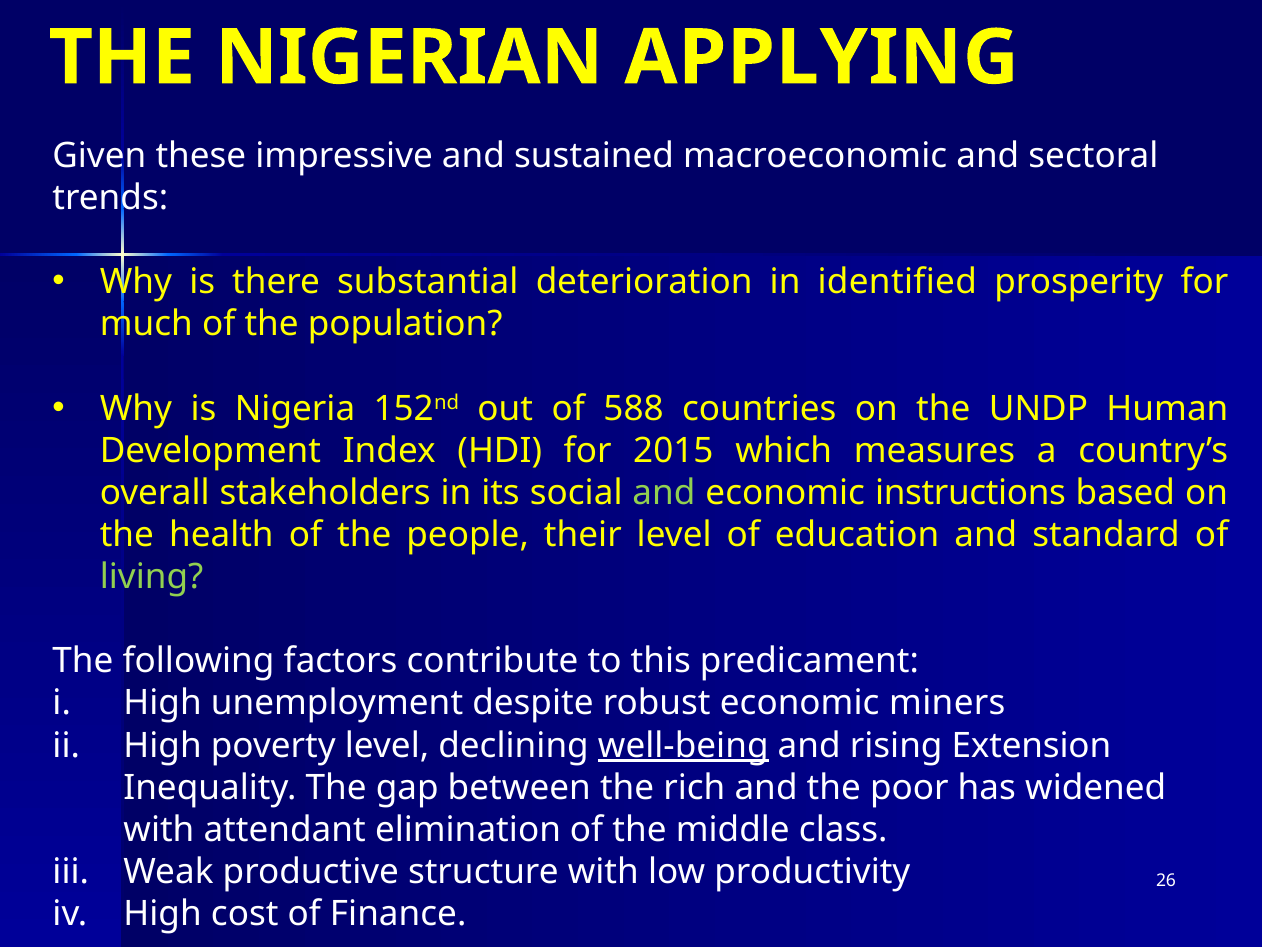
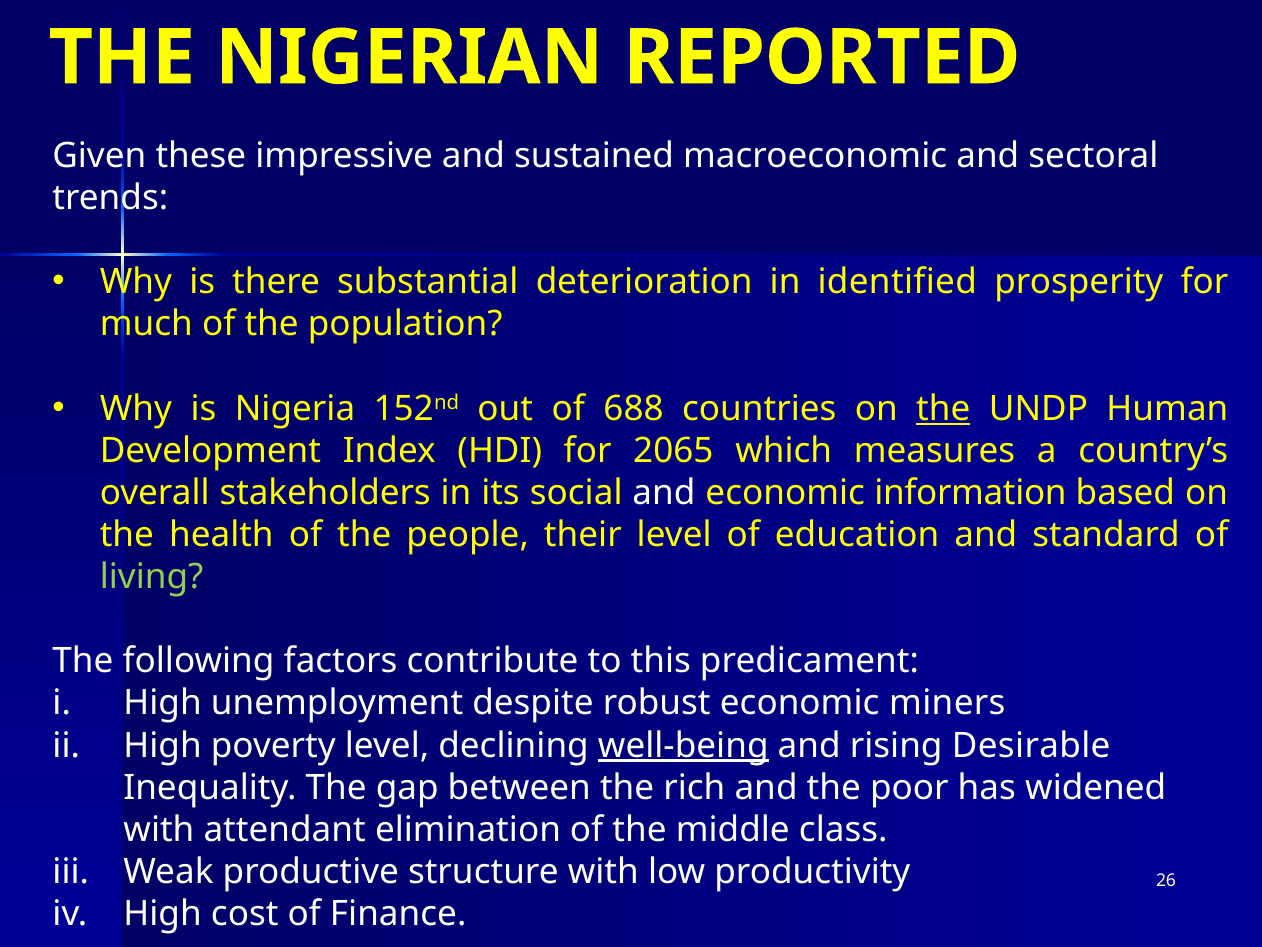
APPLYING: APPLYING -> REPORTED (822, 58)
588: 588 -> 688 (634, 408)
the underline: none -> present (943, 408)
2015: 2015 -> 2065 (673, 450)
and colour: light green -> white (664, 493)
instructions: instructions -> information (971, 493)
Extension: Extension -> Desirable (1031, 745)
